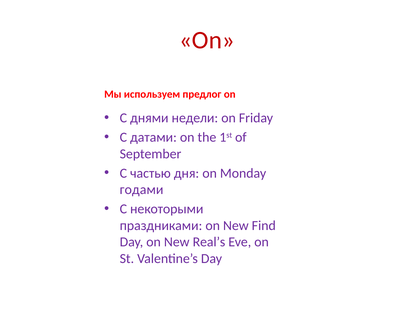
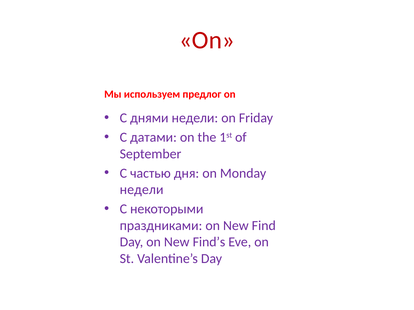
годами: годами -> недели (142, 190)
Real’s: Real’s -> Find’s (209, 242)
